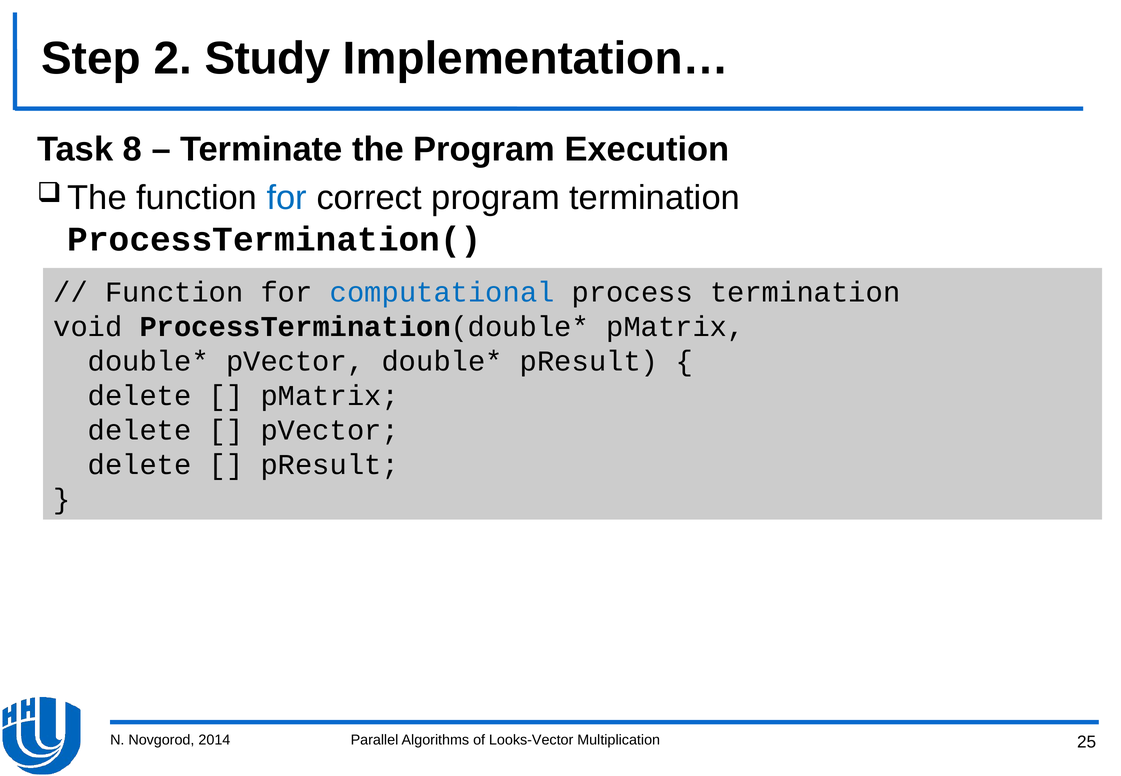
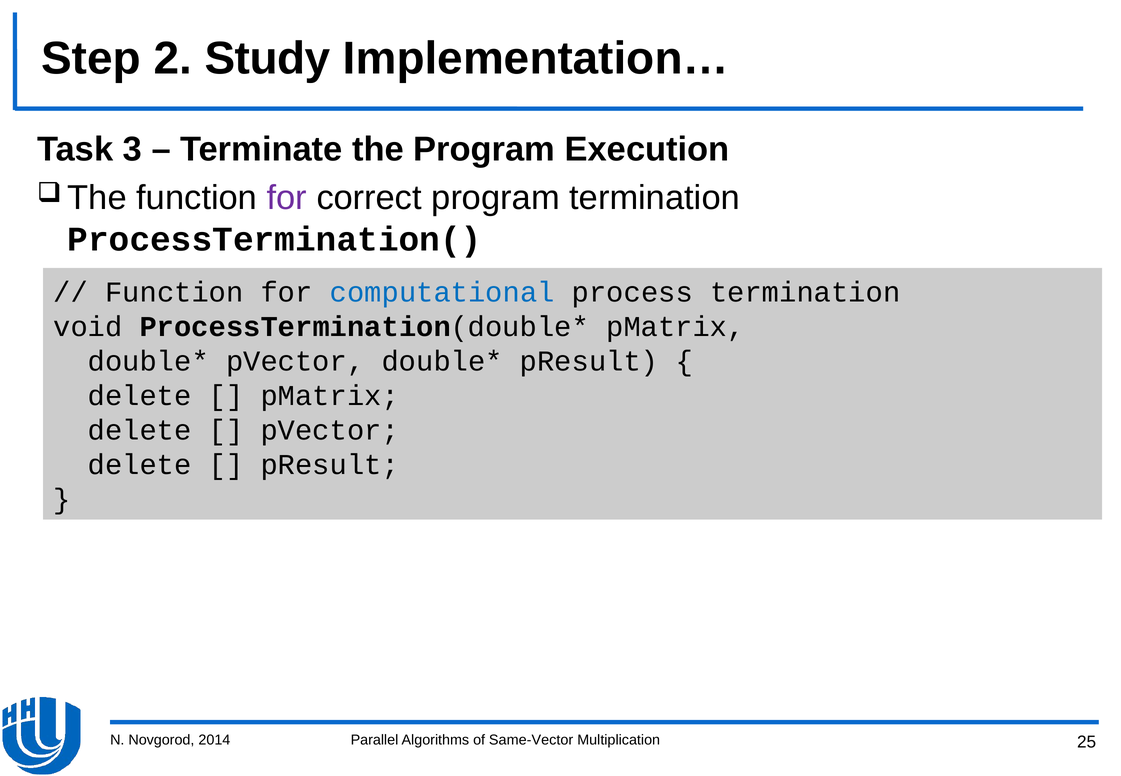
8: 8 -> 3 (132, 150)
for colour: blue -> purple (287, 198)
Looks-Vector: Looks-Vector -> Same-Vector (531, 740)
